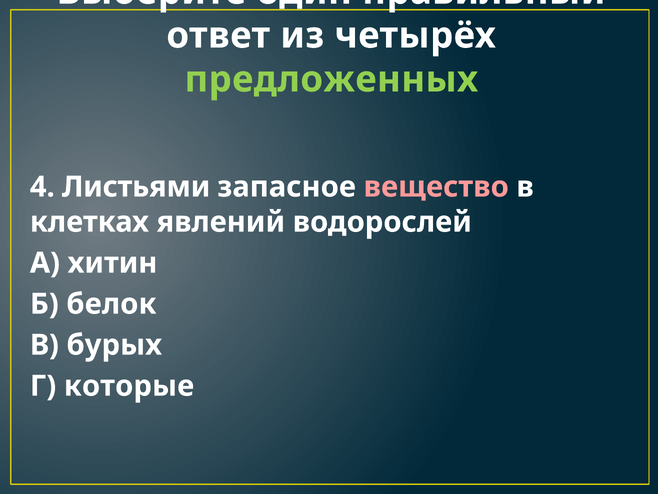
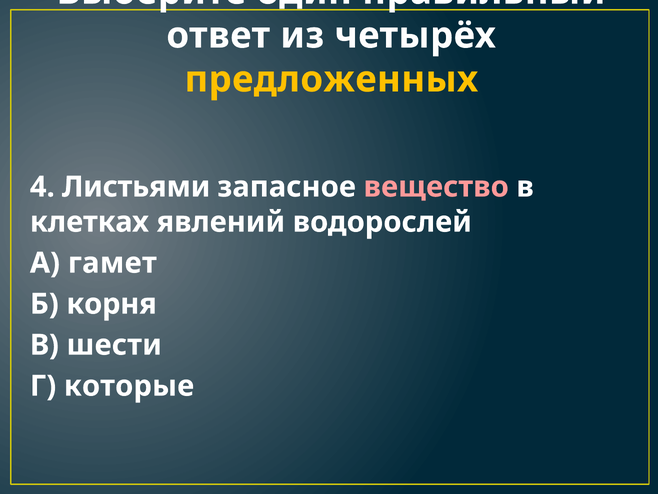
предложенных colour: light green -> yellow (331, 79)
хитин: хитин -> гамет (112, 263)
белок: белок -> корня (112, 304)
бурых: бурых -> шести (114, 345)
